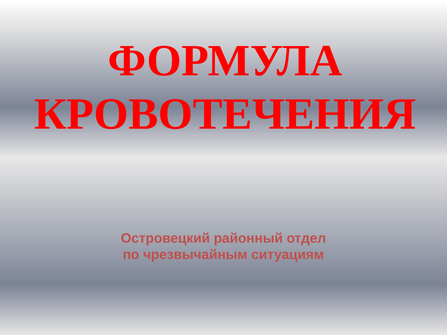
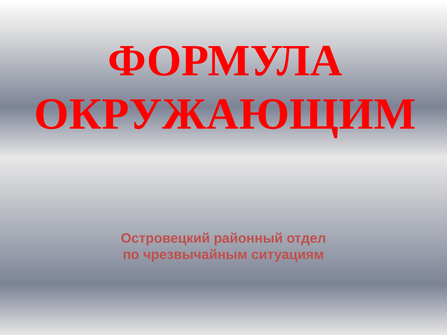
КРОВОТЕЧЕНИЯ: КРОВОТЕЧЕНИЯ -> ОКРУЖАЮЩИМ (225, 114)
